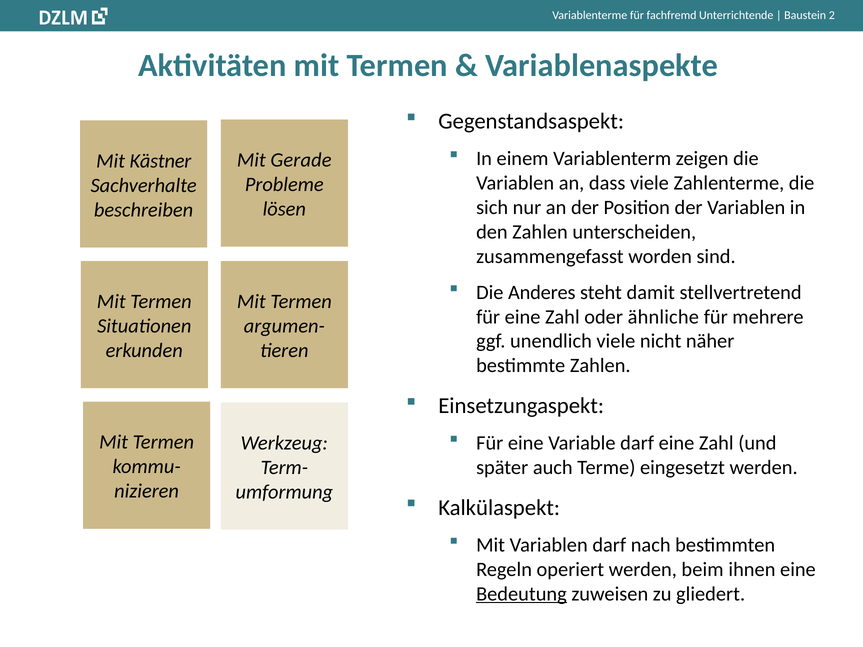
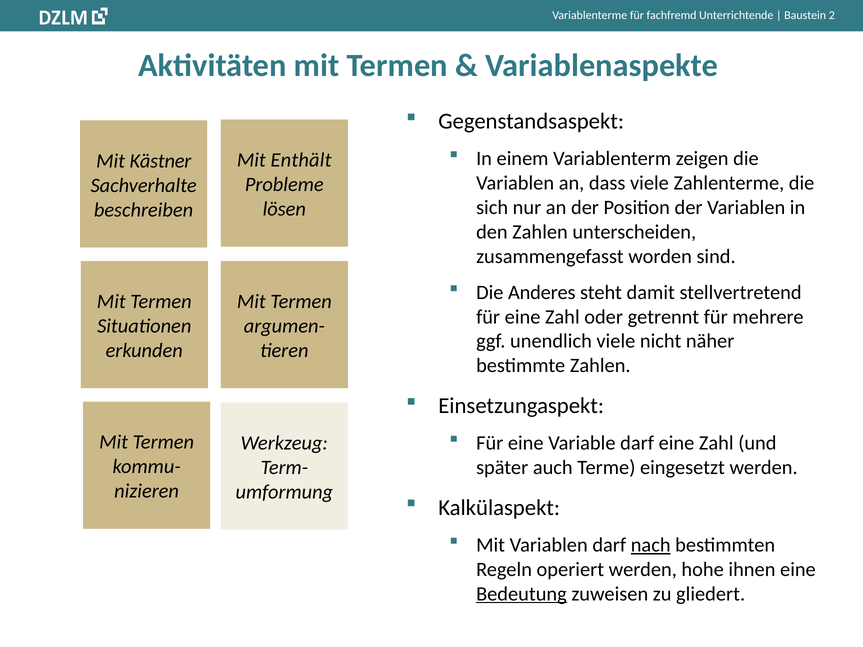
Gerade: Gerade -> Enthält (301, 160)
ähnliche: ähnliche -> getrennt (663, 317)
nach underline: none -> present (651, 545)
beim: beim -> hohe (703, 570)
